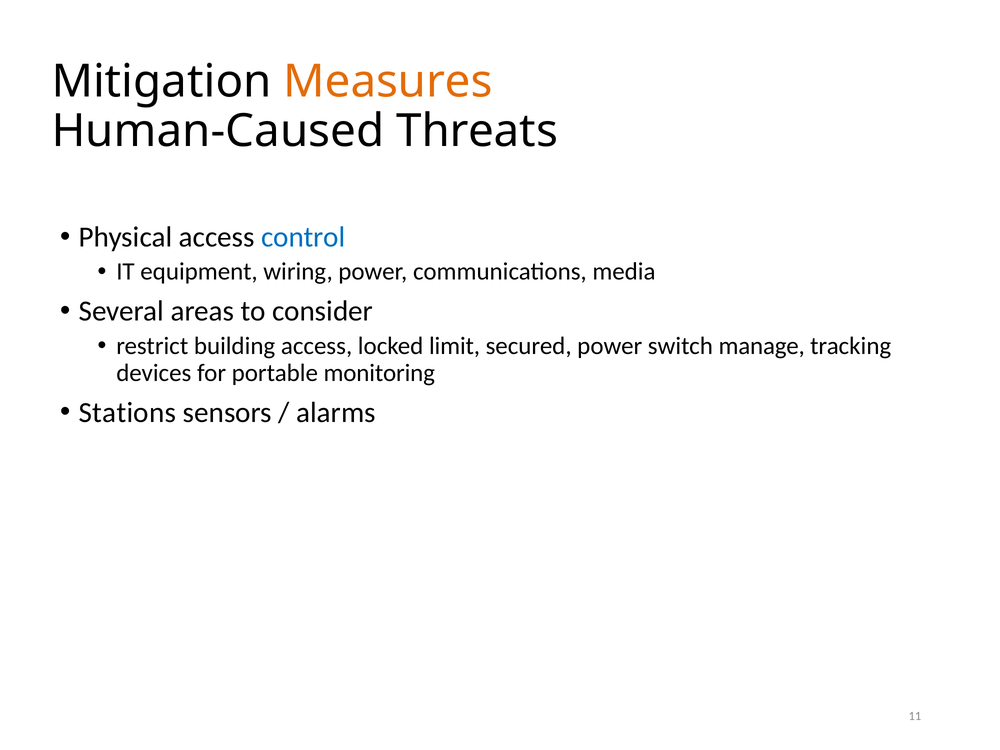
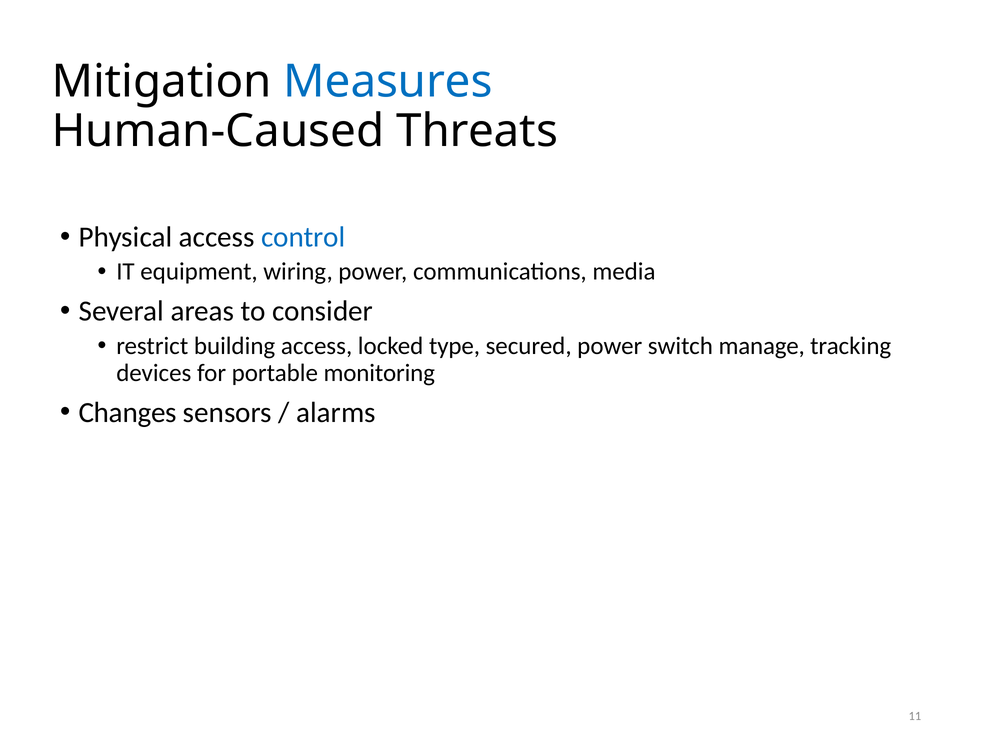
Measures colour: orange -> blue (388, 82)
limit: limit -> type (455, 346)
Stations: Stations -> Changes (128, 412)
